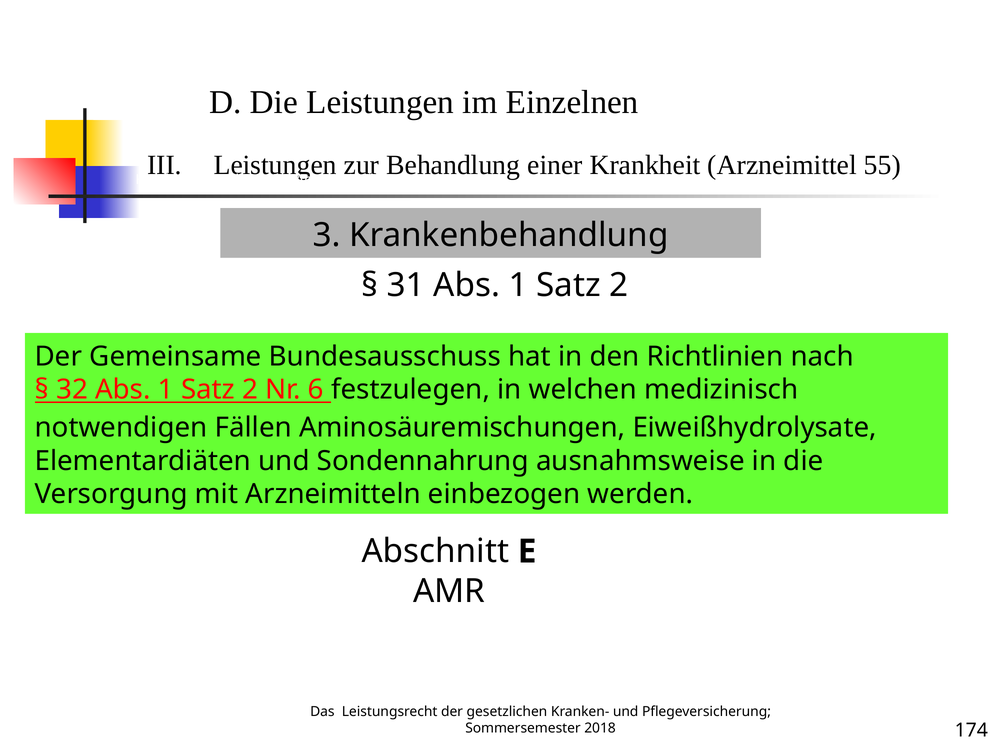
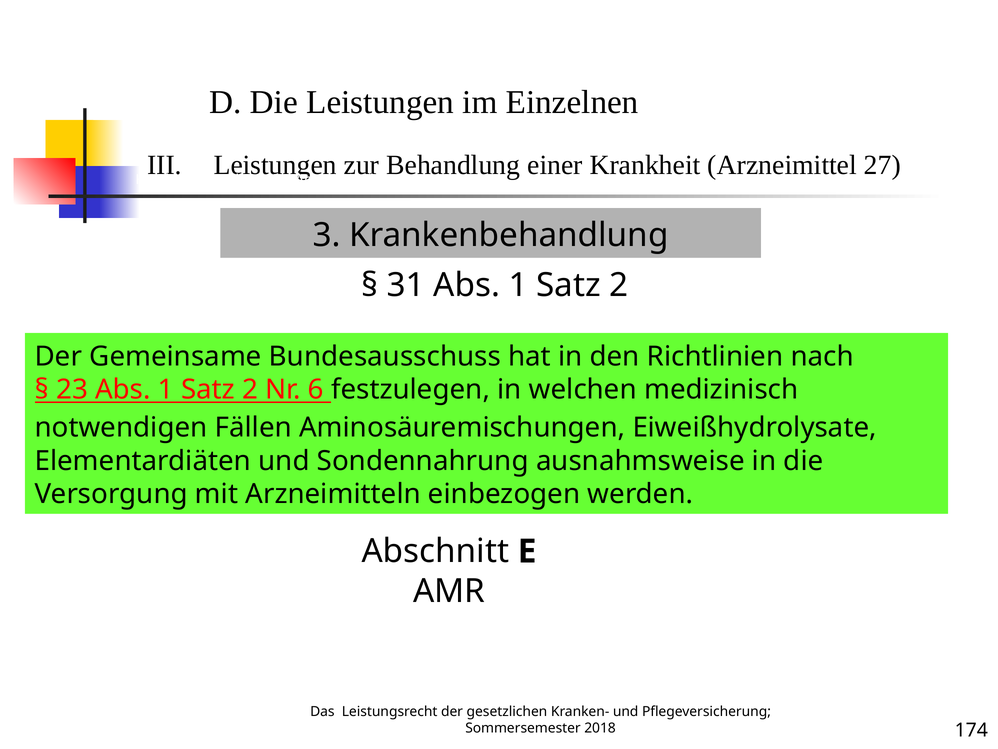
55: 55 -> 27 (882, 165)
32: 32 -> 23 (72, 389)
